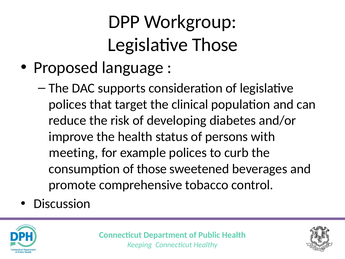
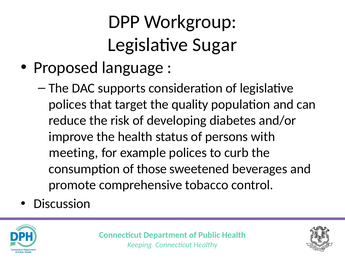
Legislative Those: Those -> Sugar (215, 45)
clinical: clinical -> quality (190, 104)
